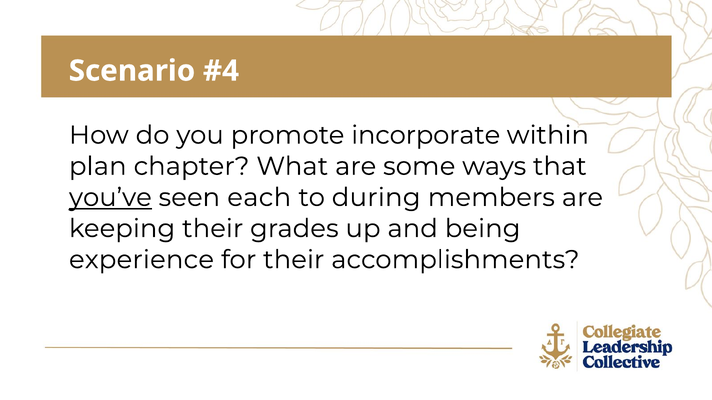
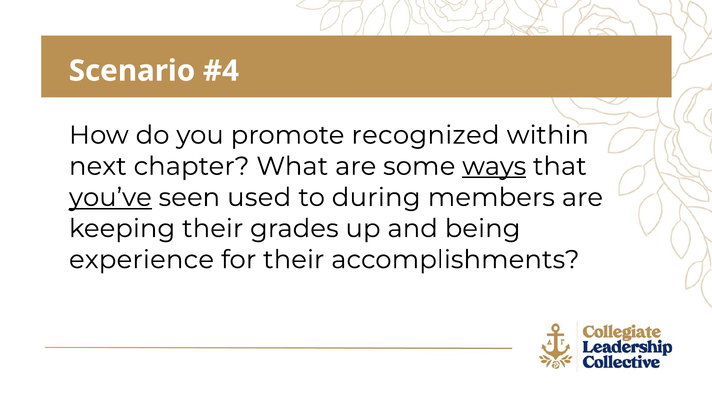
incorporate: incorporate -> recognized (425, 135)
plan: plan -> next (98, 167)
ways underline: none -> present (494, 167)
each: each -> used (259, 198)
